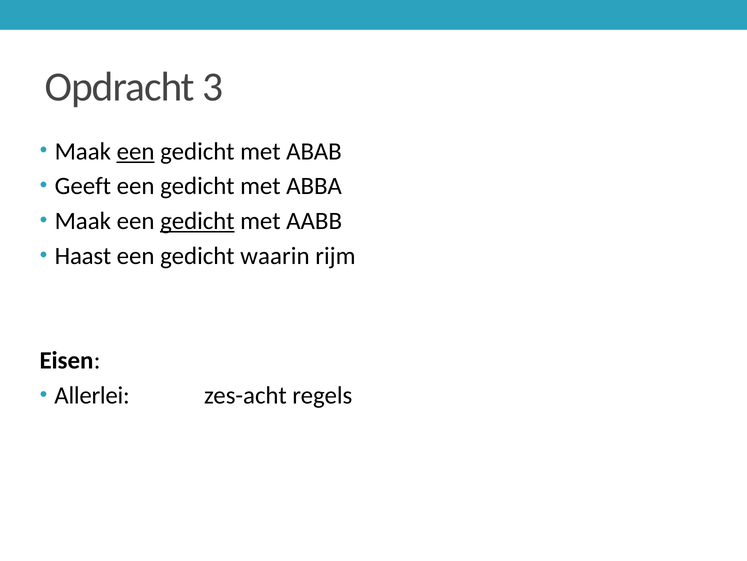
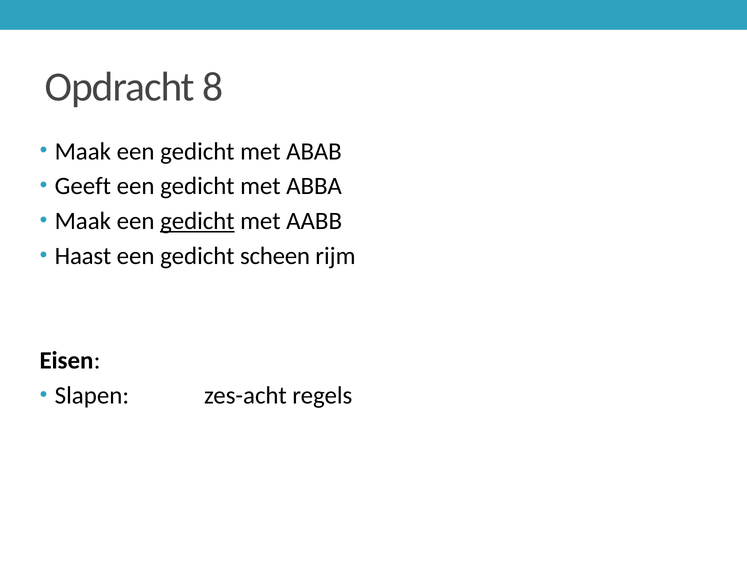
3: 3 -> 8 (213, 87)
een underline: present -> none (136, 151)
waarin: waarin -> scheen (275, 256)
Allerlei: Allerlei -> Slapen (92, 395)
